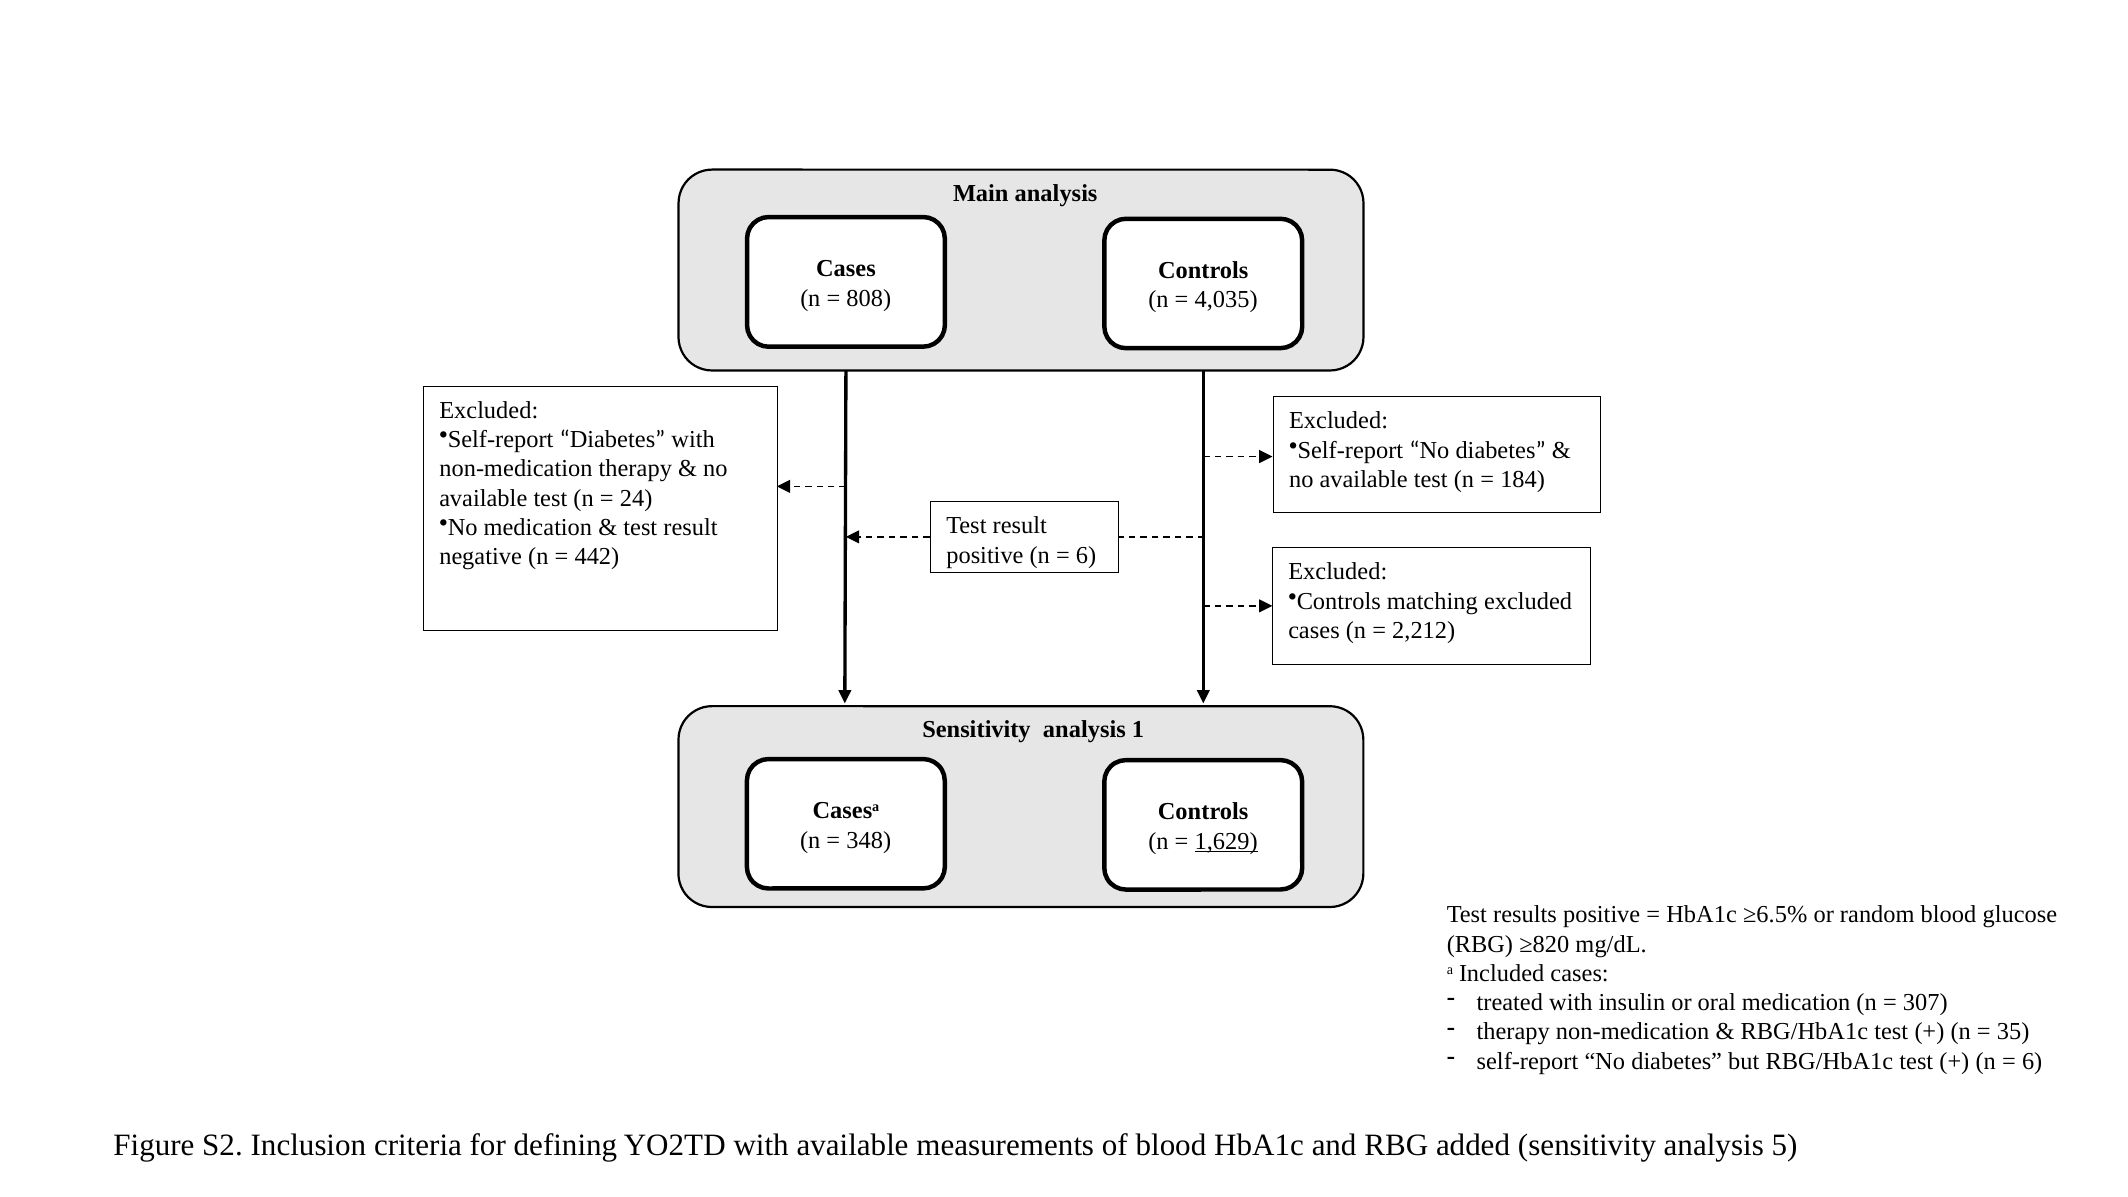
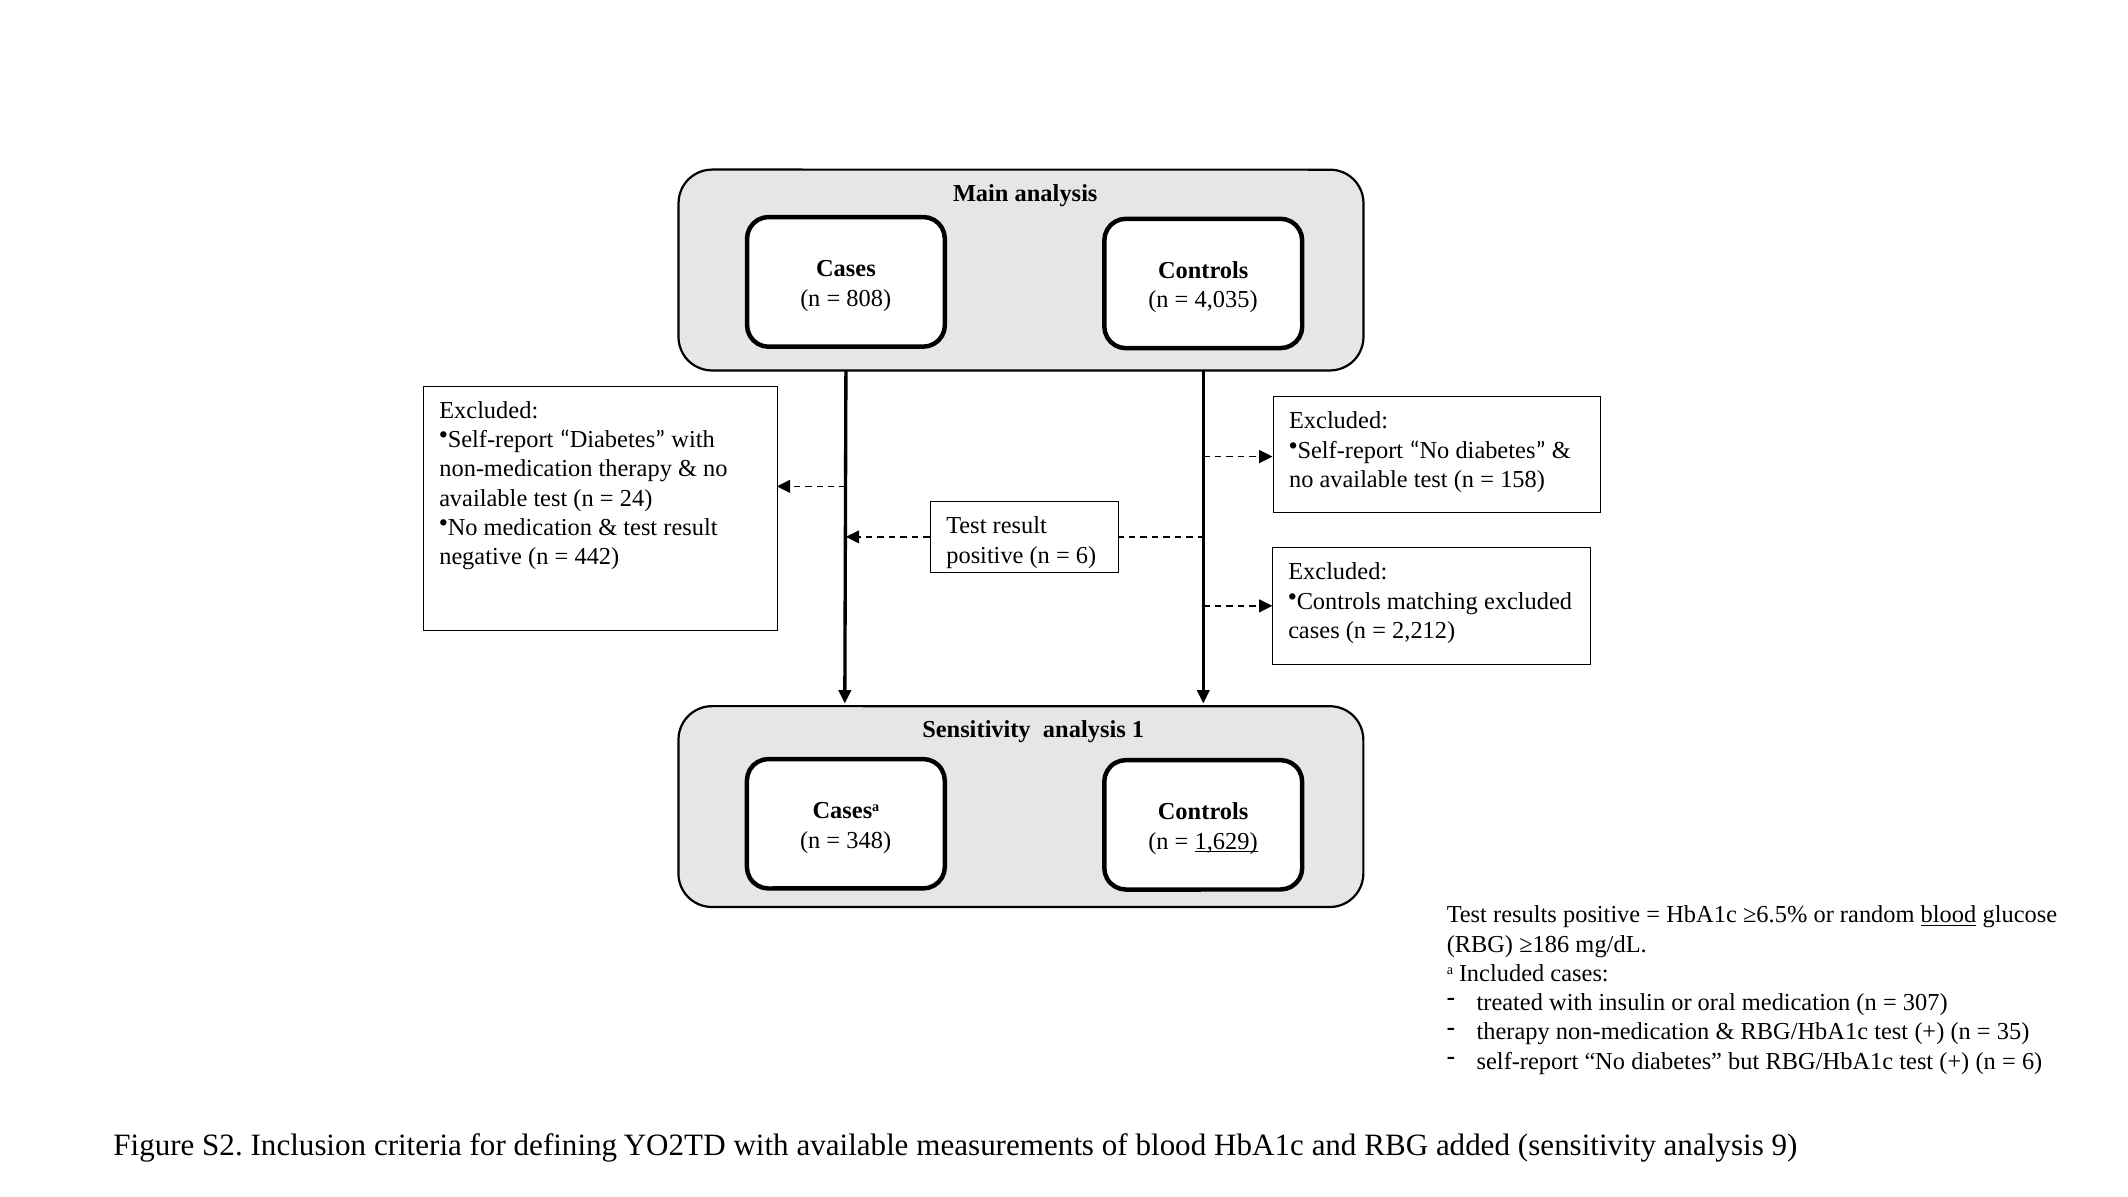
184: 184 -> 158 (1523, 479)
blood underline: none -> present (1949, 915)
≥820: ≥820 -> ≥186 (1544, 944)
5: 5 -> 9 (1785, 1145)
